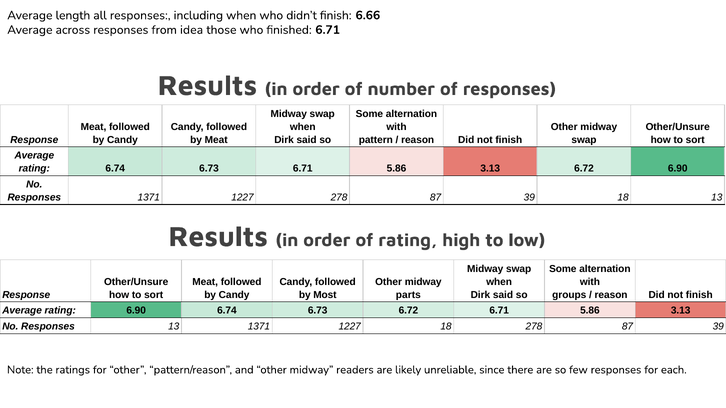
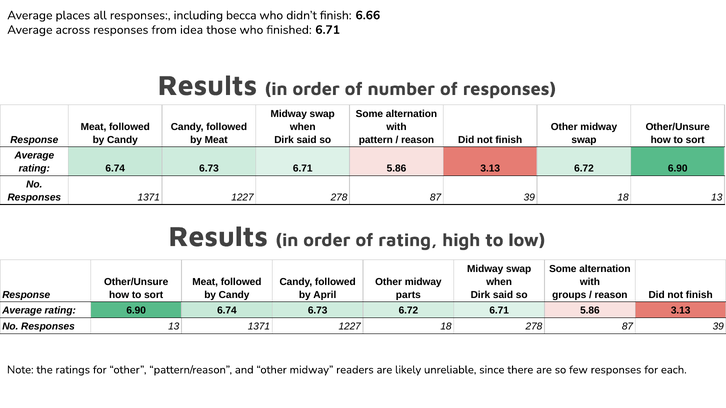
length: length -> places (73, 15)
including when: when -> becca (241, 15)
Most: Most -> April (325, 295)
